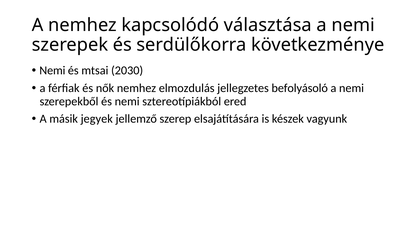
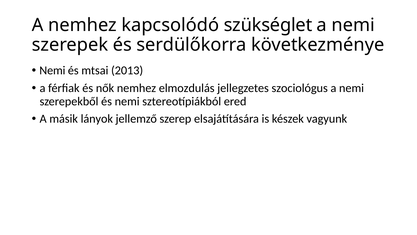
választása: választása -> szükséglet (268, 25)
2030: 2030 -> 2013 (127, 71)
befolyásoló: befolyásoló -> szociológus (300, 88)
jegyek: jegyek -> lányok (97, 119)
